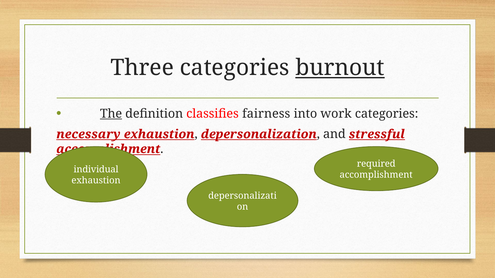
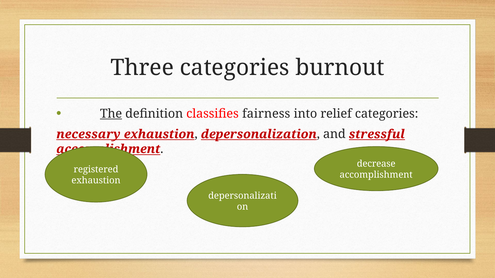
burnout underline: present -> none (340, 68)
work: work -> relief (336, 114)
required: required -> decrease (376, 164)
individual: individual -> registered (96, 170)
